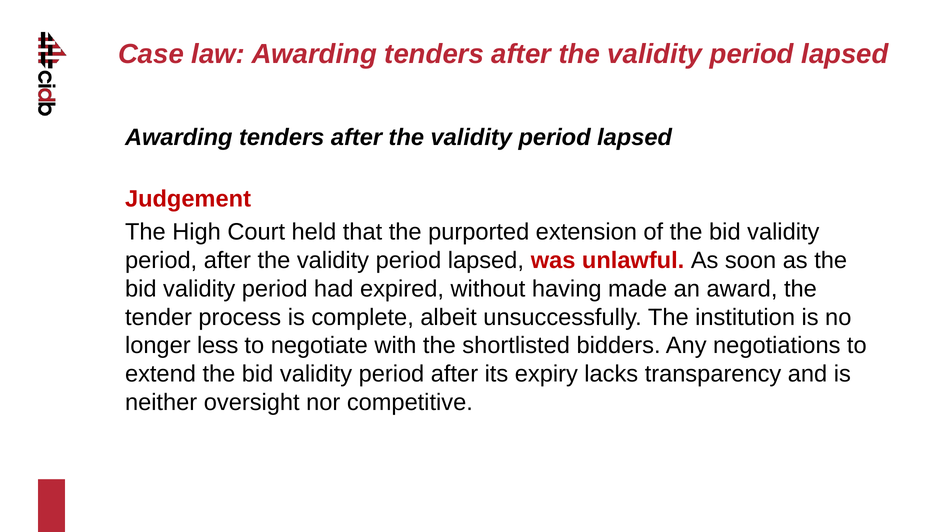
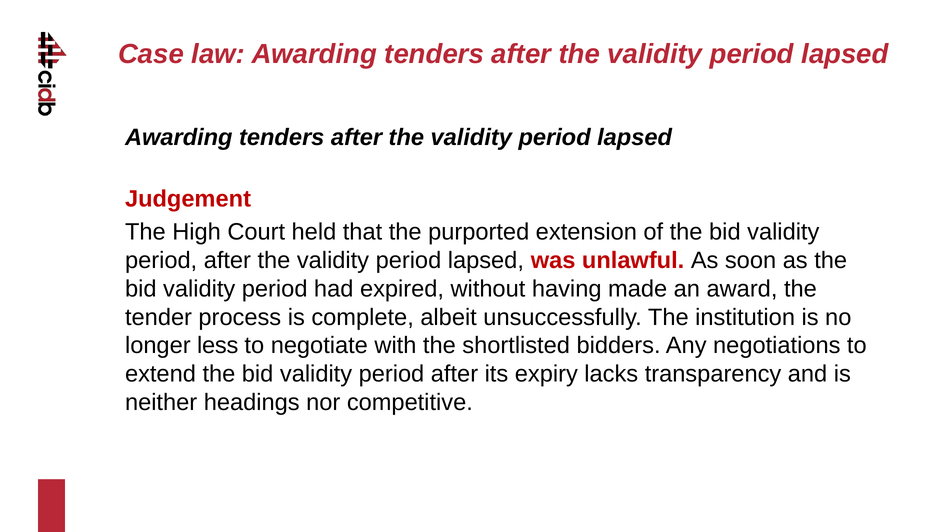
oversight: oversight -> headings (252, 402)
